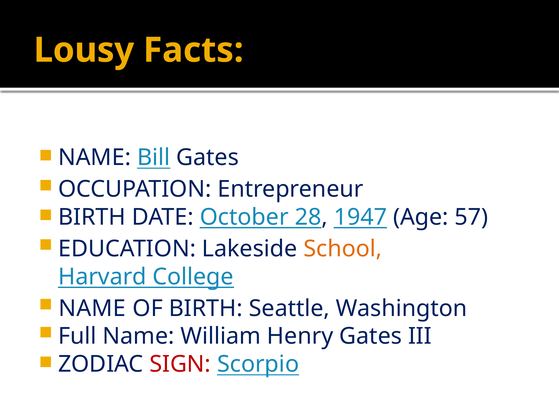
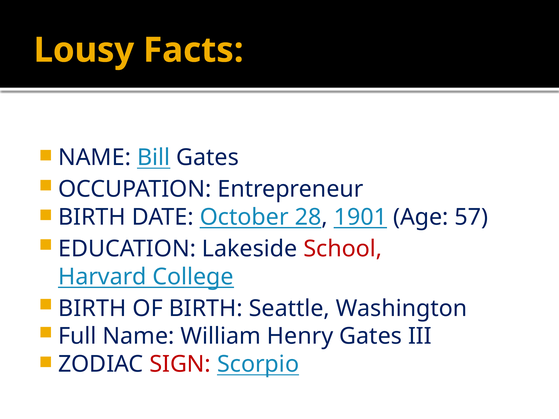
1947: 1947 -> 1901 (360, 217)
School colour: orange -> red (343, 249)
NAME: NAME -> BIRTH (92, 309)
